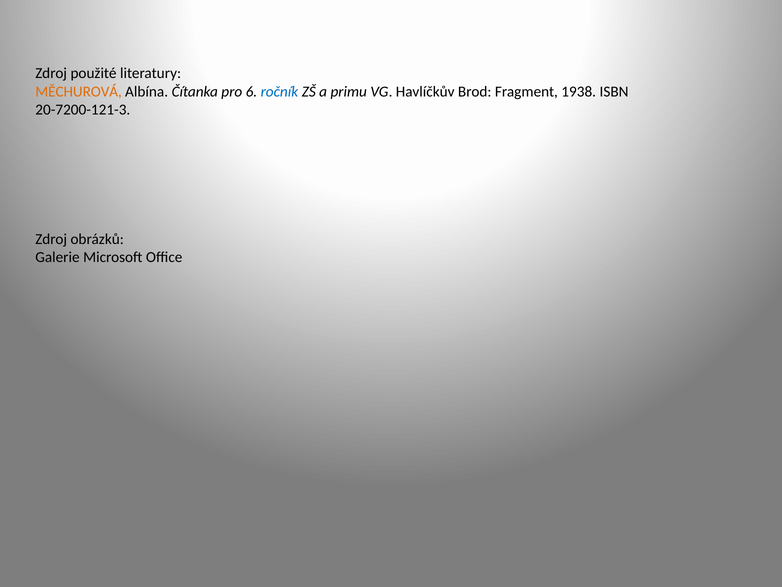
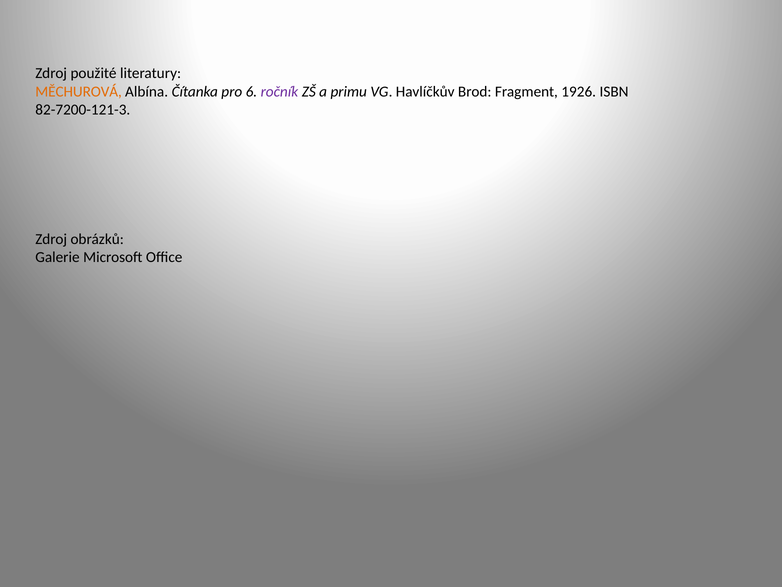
ročník colour: blue -> purple (279, 91)
1938: 1938 -> 1926 (579, 91)
20-7200-121-3: 20-7200-121-3 -> 82-7200-121-3 (83, 110)
